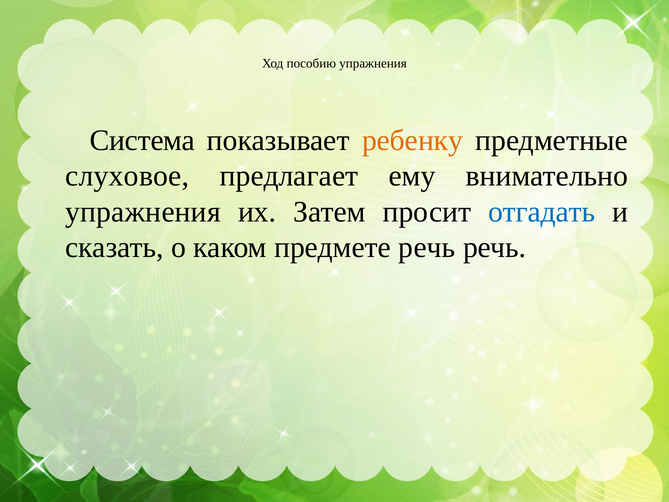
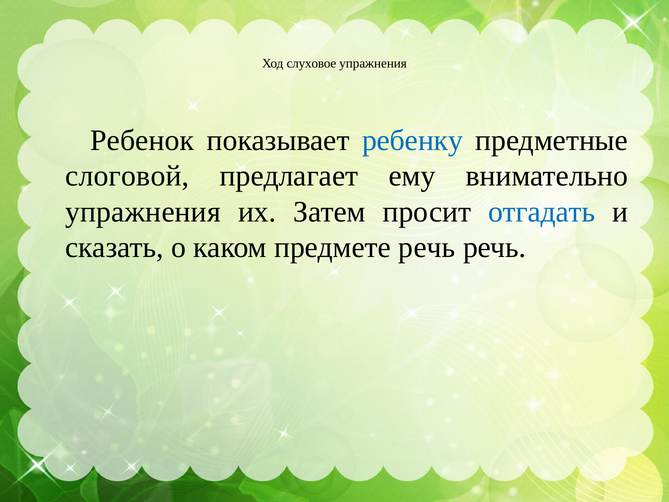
пособию: пособию -> слуховое (311, 63)
Система: Система -> Ребенок (142, 140)
ребенку colour: orange -> blue (413, 140)
слуховое: слуховое -> слоговой (127, 176)
